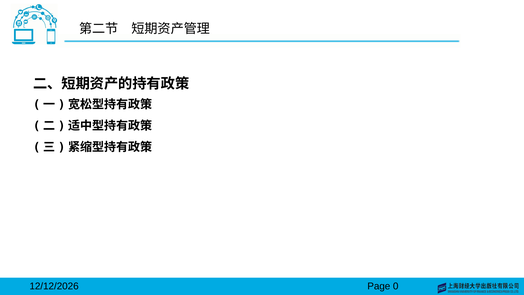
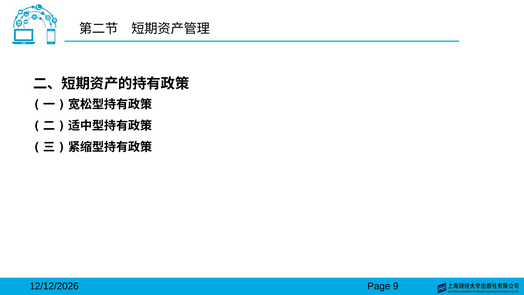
0: 0 -> 9 (396, 286)
